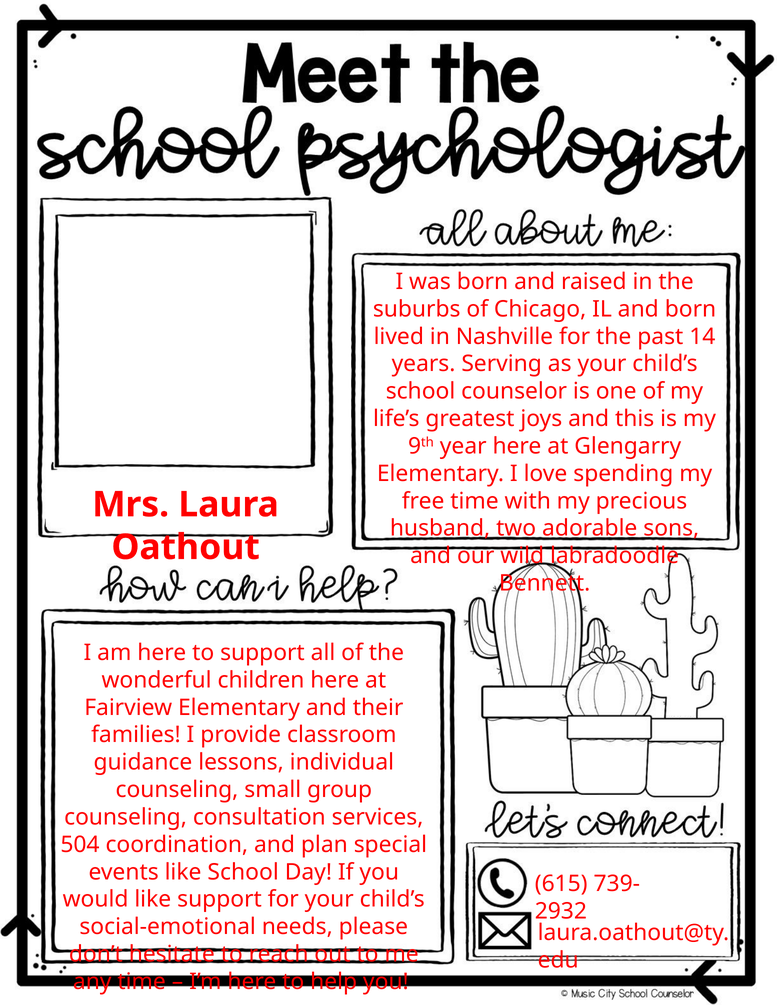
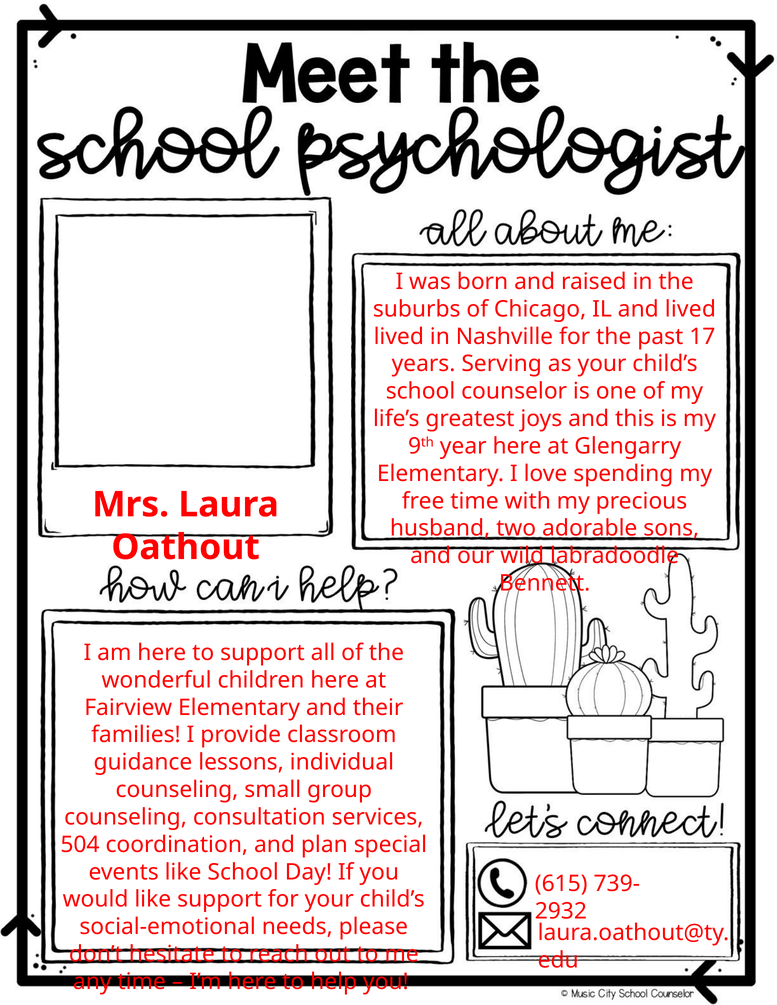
and born: born -> lived (690, 309)
14: 14 -> 17 (702, 337)
